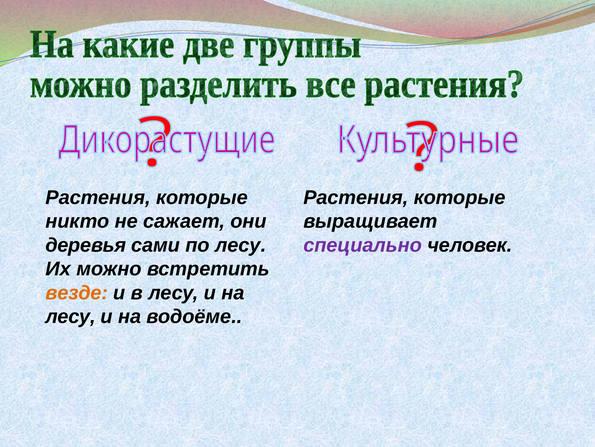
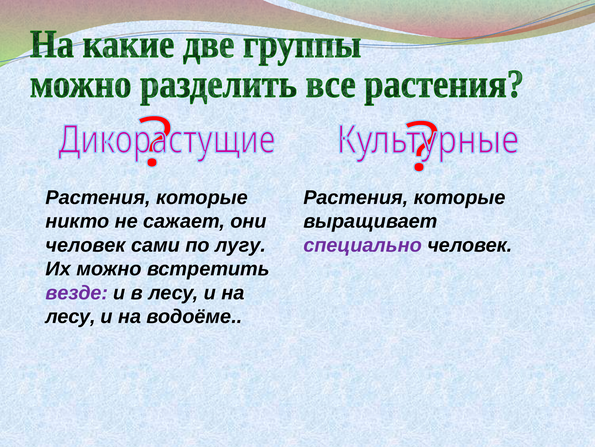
деревья: деревья -> человек (86, 245)
по лесу: лесу -> лугу (241, 245)
везде colour: orange -> purple (77, 292)
